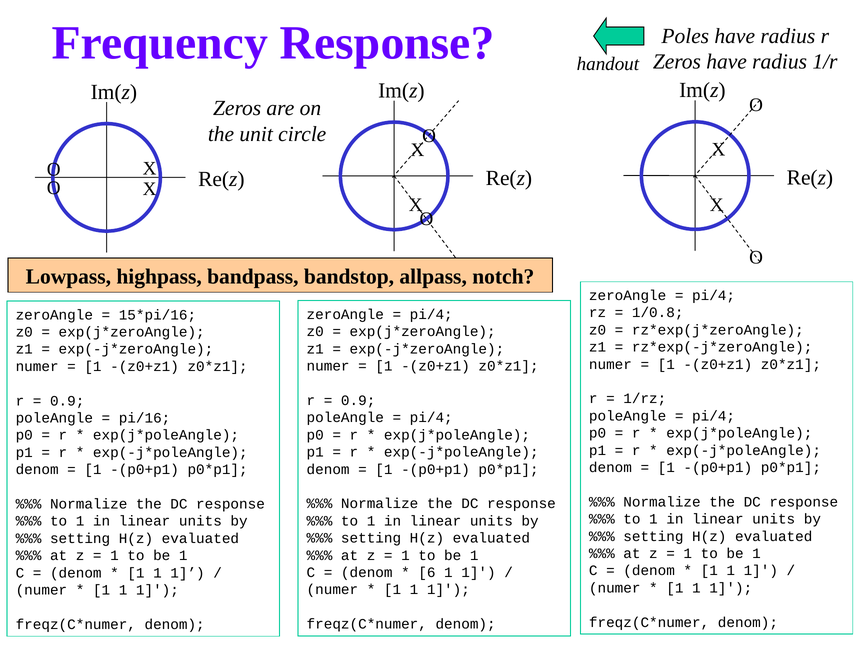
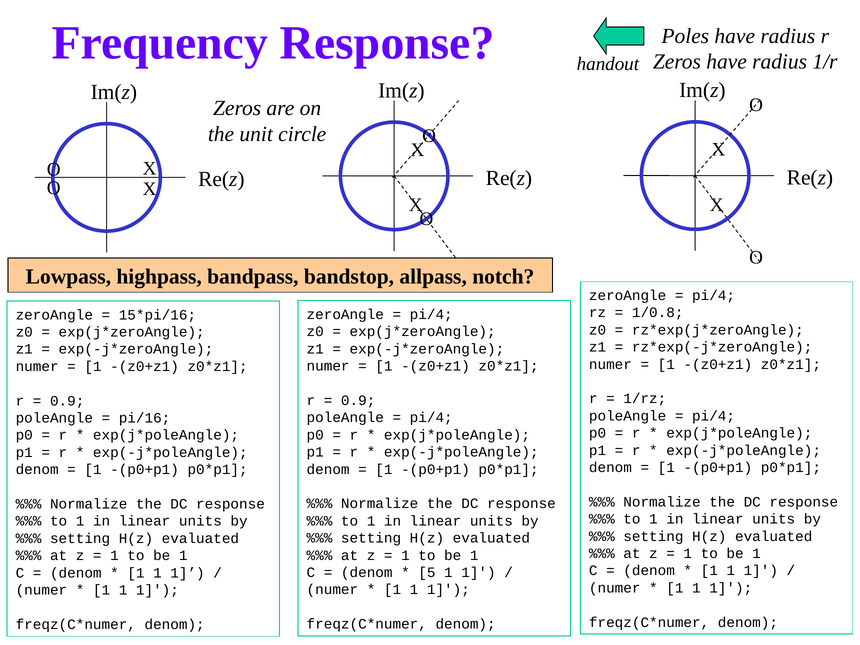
6: 6 -> 5 (427, 572)
